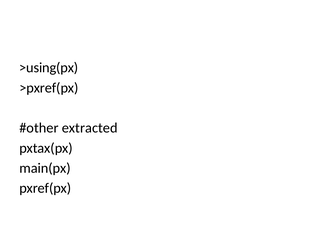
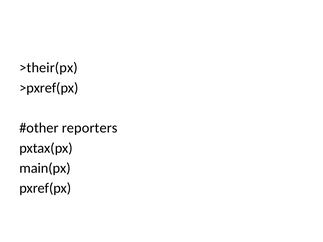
>using(px: >using(px -> >their(px (49, 68)
extracted: extracted -> reporters (90, 128)
